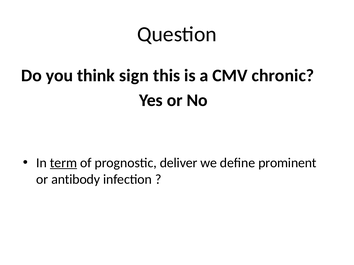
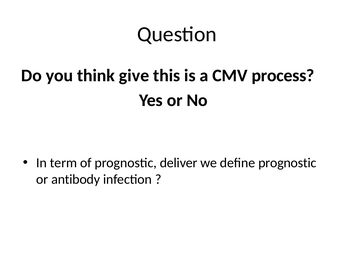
sign: sign -> give (134, 76)
chronic: chronic -> process (283, 76)
term underline: present -> none (63, 163)
define prominent: prominent -> prognostic (287, 163)
